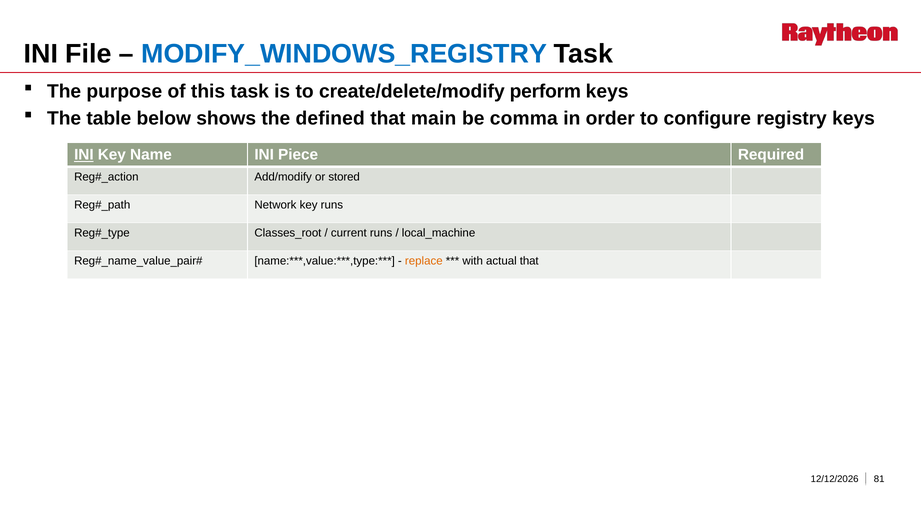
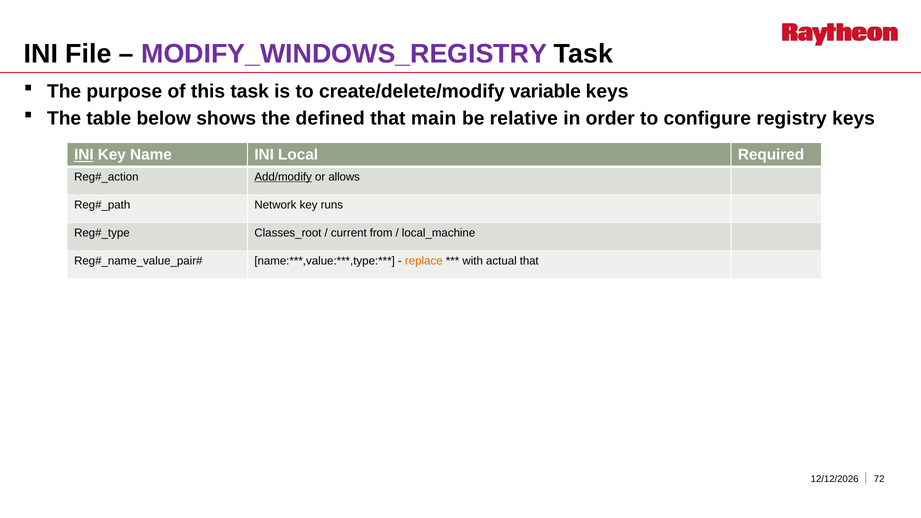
MODIFY_WINDOWS_REGISTRY colour: blue -> purple (344, 54)
perform: perform -> variable (545, 92)
comma: comma -> relative (524, 118)
Piece: Piece -> Local (298, 155)
Add/modify underline: none -> present (283, 177)
stored: stored -> allows (344, 177)
current runs: runs -> from (381, 233)
81: 81 -> 72 (879, 479)
